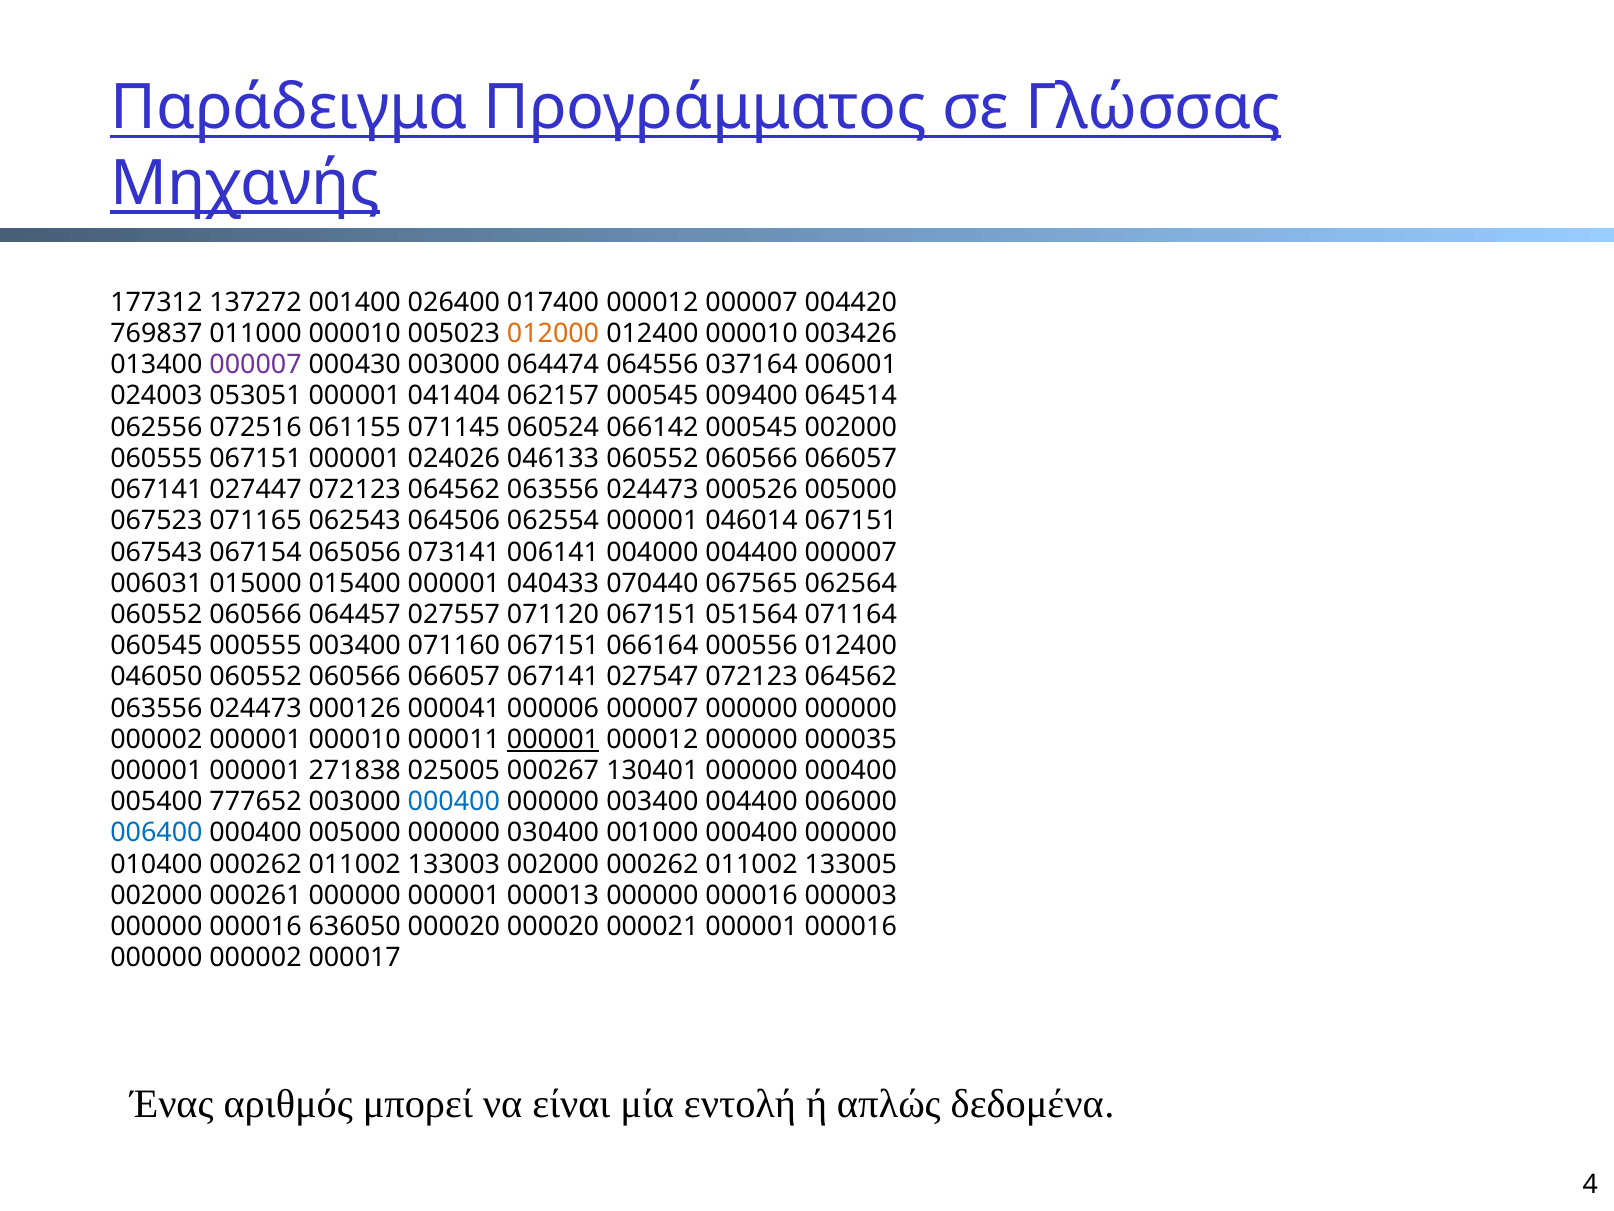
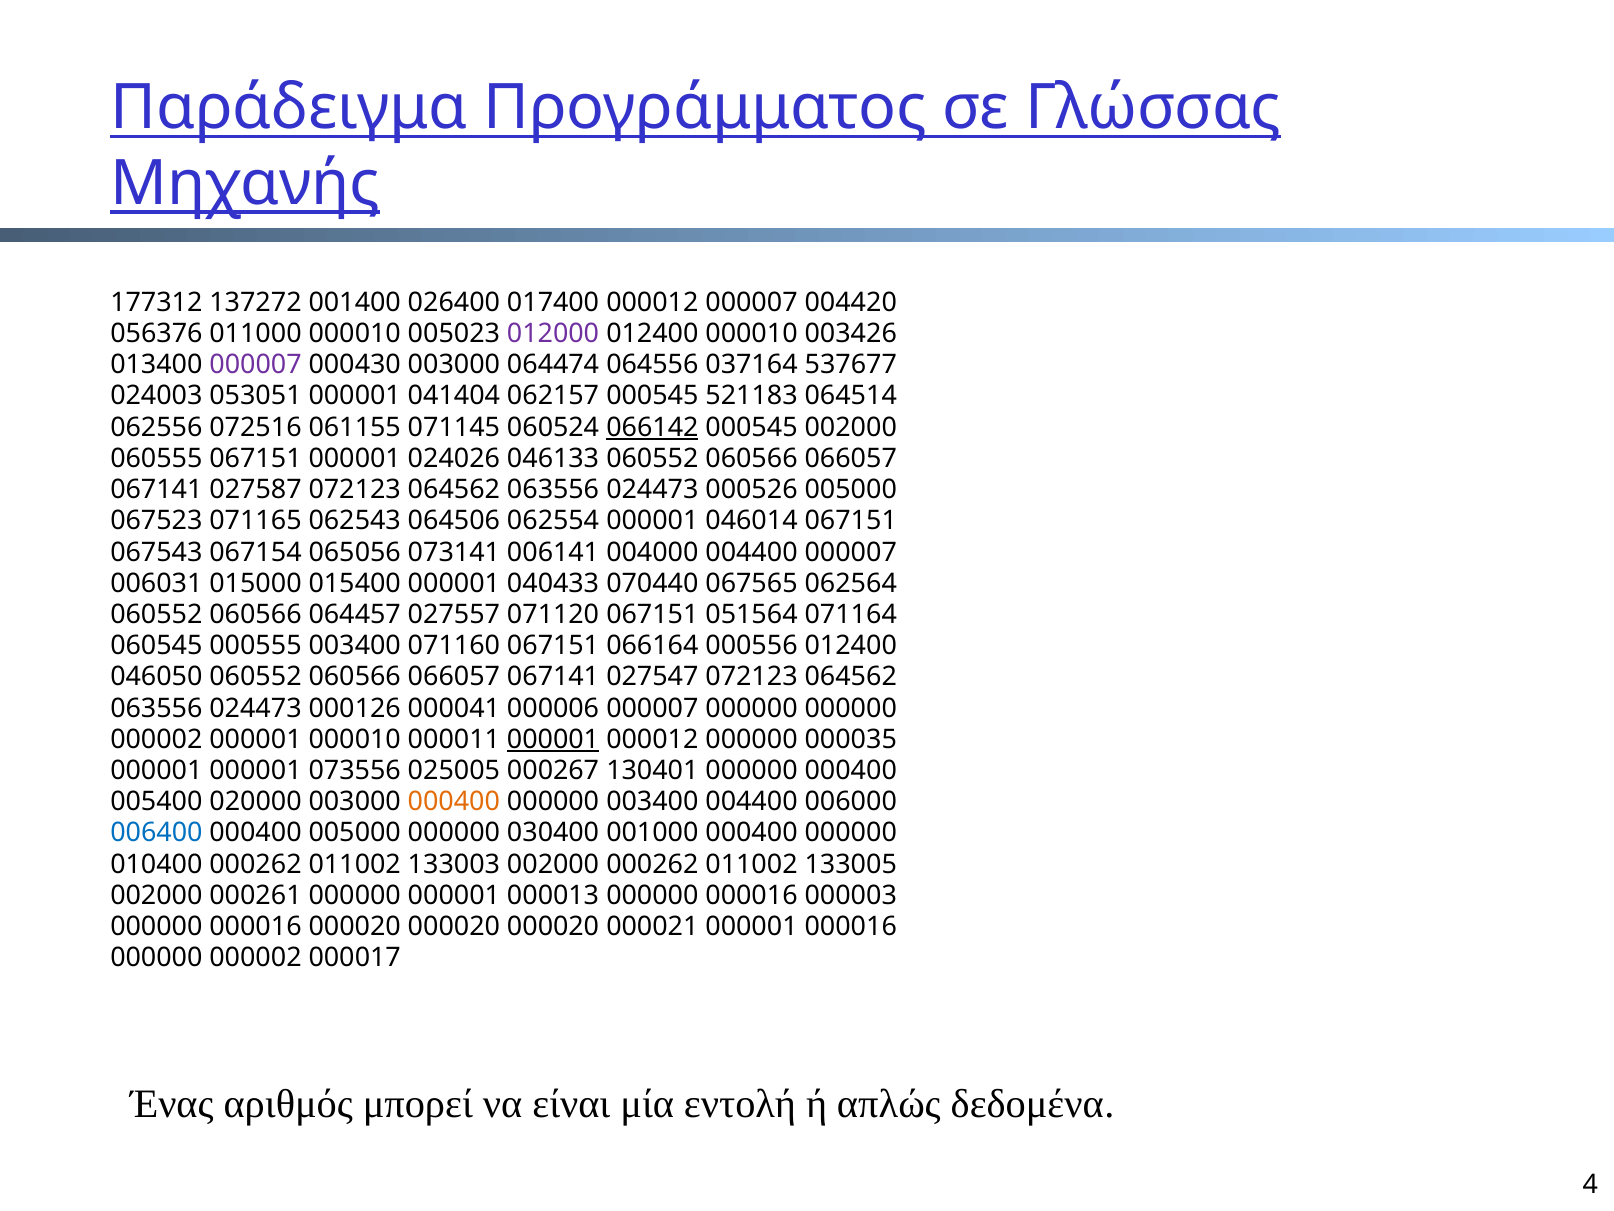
769837: 769837 -> 056376 (156, 334)
012000 colour: orange -> purple (553, 334)
006001: 006001 -> 537677 (851, 365)
009400: 009400 -> 521183 (752, 396)
066142 underline: none -> present (652, 427)
027447: 027447 -> 027587 (256, 489)
271838: 271838 -> 073556 (355, 770)
777652: 777652 -> 020000 (256, 801)
000400 colour: blue -> orange (454, 801)
000016 636050: 636050 -> 000020 (355, 926)
